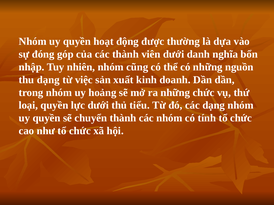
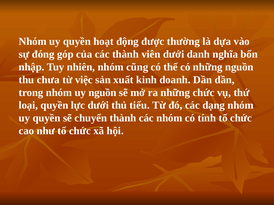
thu dạng: dạng -> chưa (48, 80)
uy hoảng: hoảng -> nguồn (102, 93)
